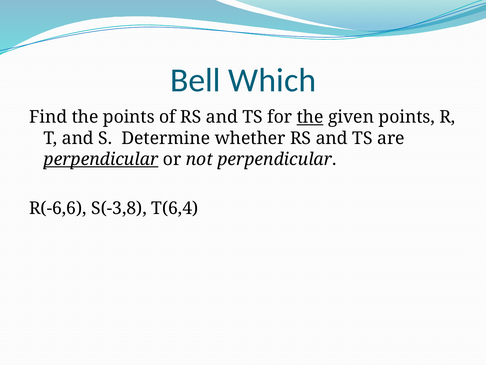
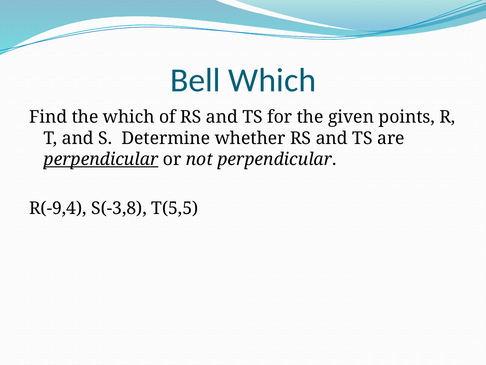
the points: points -> which (129, 117)
the underline: present -> none (310, 117)
R(-6,6: R(-6,6 -> R(-9,4 (58, 208)
T(6,4: T(6,4 -> T(5,5 (175, 208)
